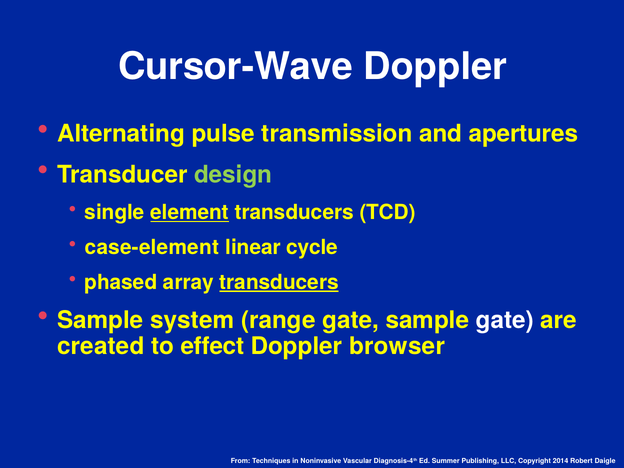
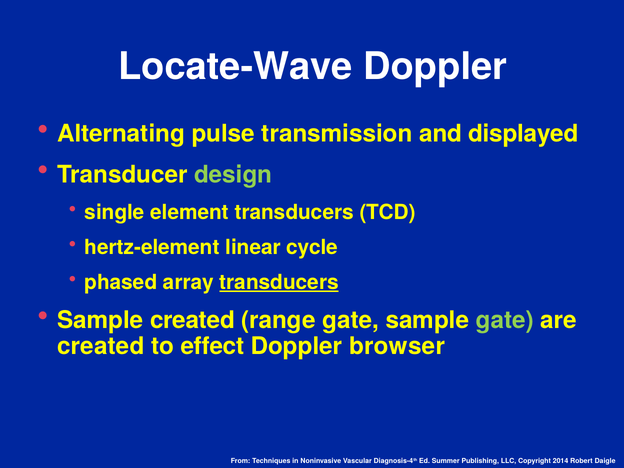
Cursor-Wave: Cursor-Wave -> Locate-Wave (235, 66)
apertures: apertures -> displayed (523, 134)
element underline: present -> none (190, 212)
case-element: case-element -> hertz-element (152, 247)
Sample system: system -> created (192, 320)
gate colour: white -> light green (505, 320)
